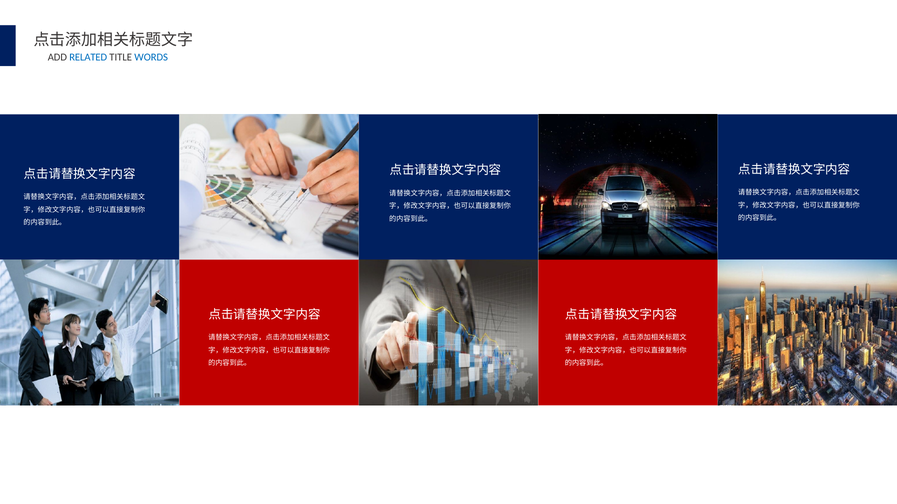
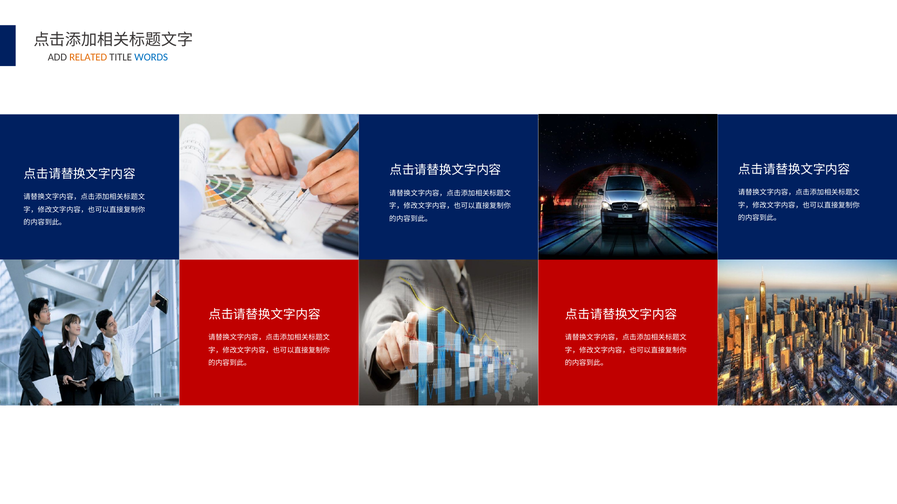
RELATED colour: blue -> orange (88, 57)
